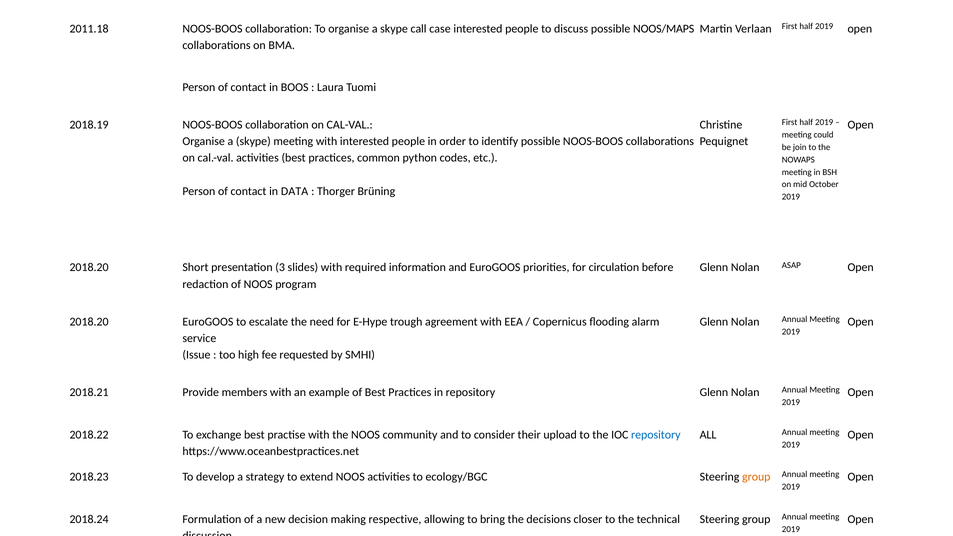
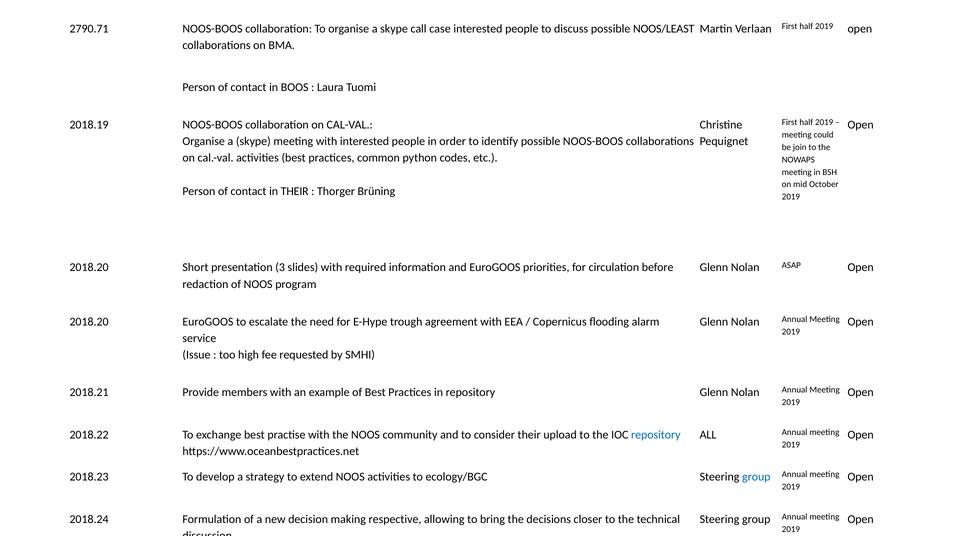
2011.18: 2011.18 -> 2790.71 (89, 29)
NOOS/MAPS: NOOS/MAPS -> NOOS/LEAST (664, 29)
in DATA: DATA -> THEIR (295, 191)
group colour: orange -> blue (756, 477)
